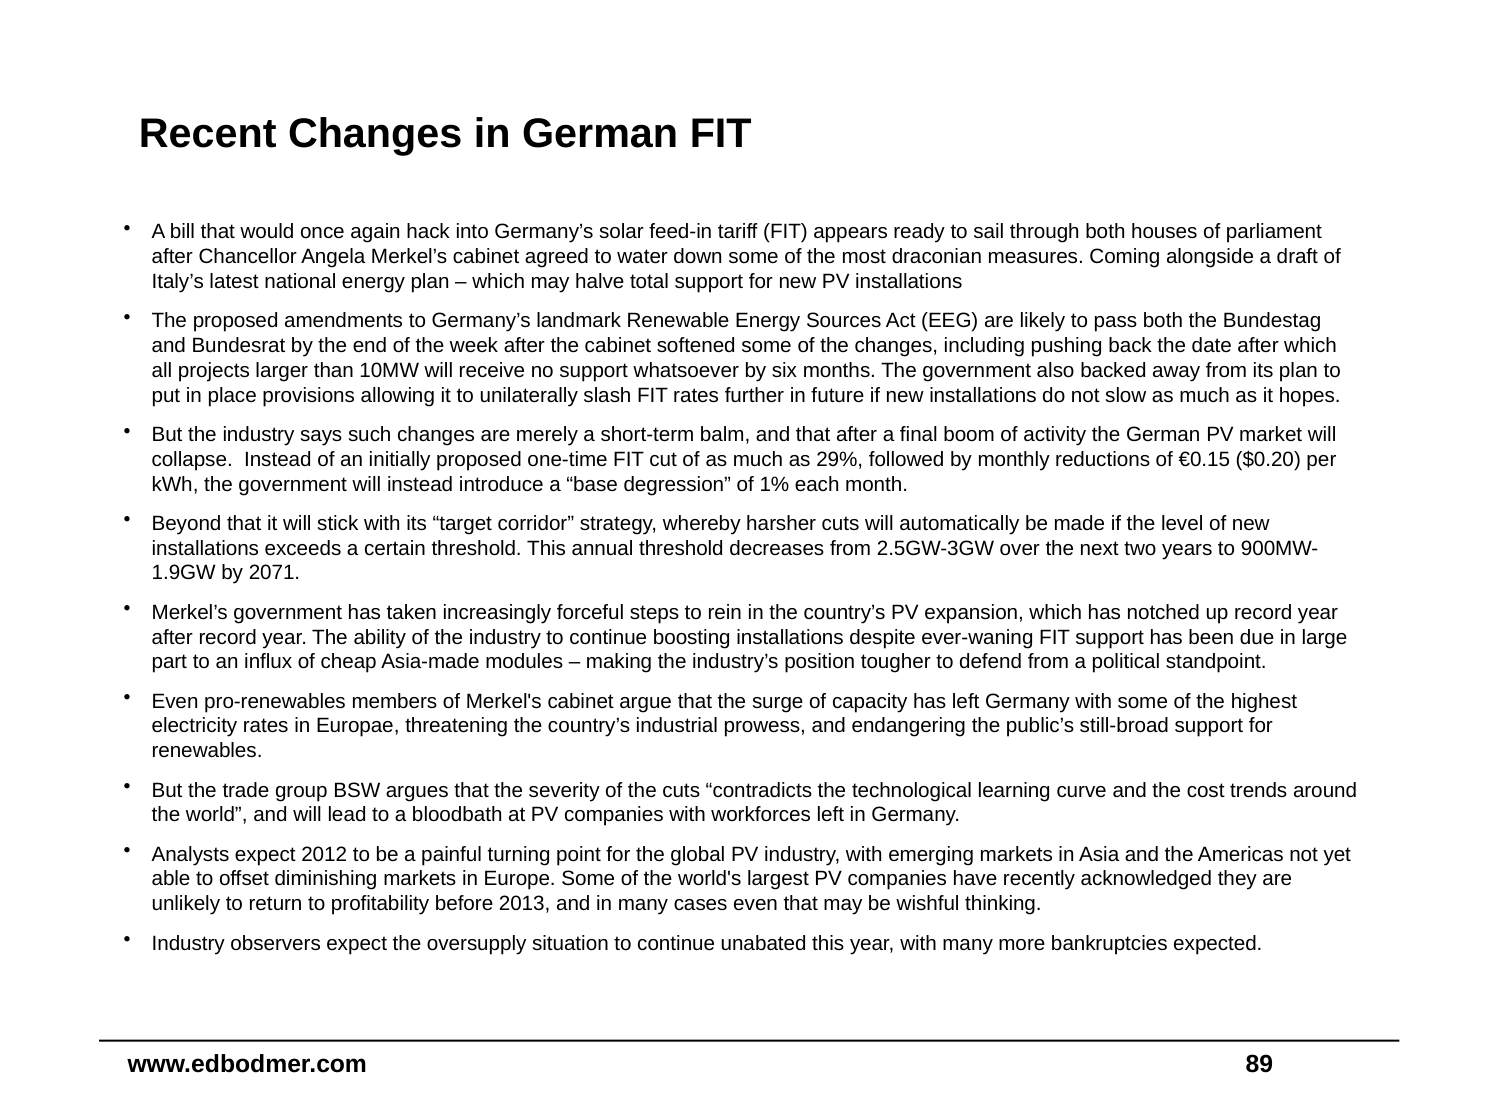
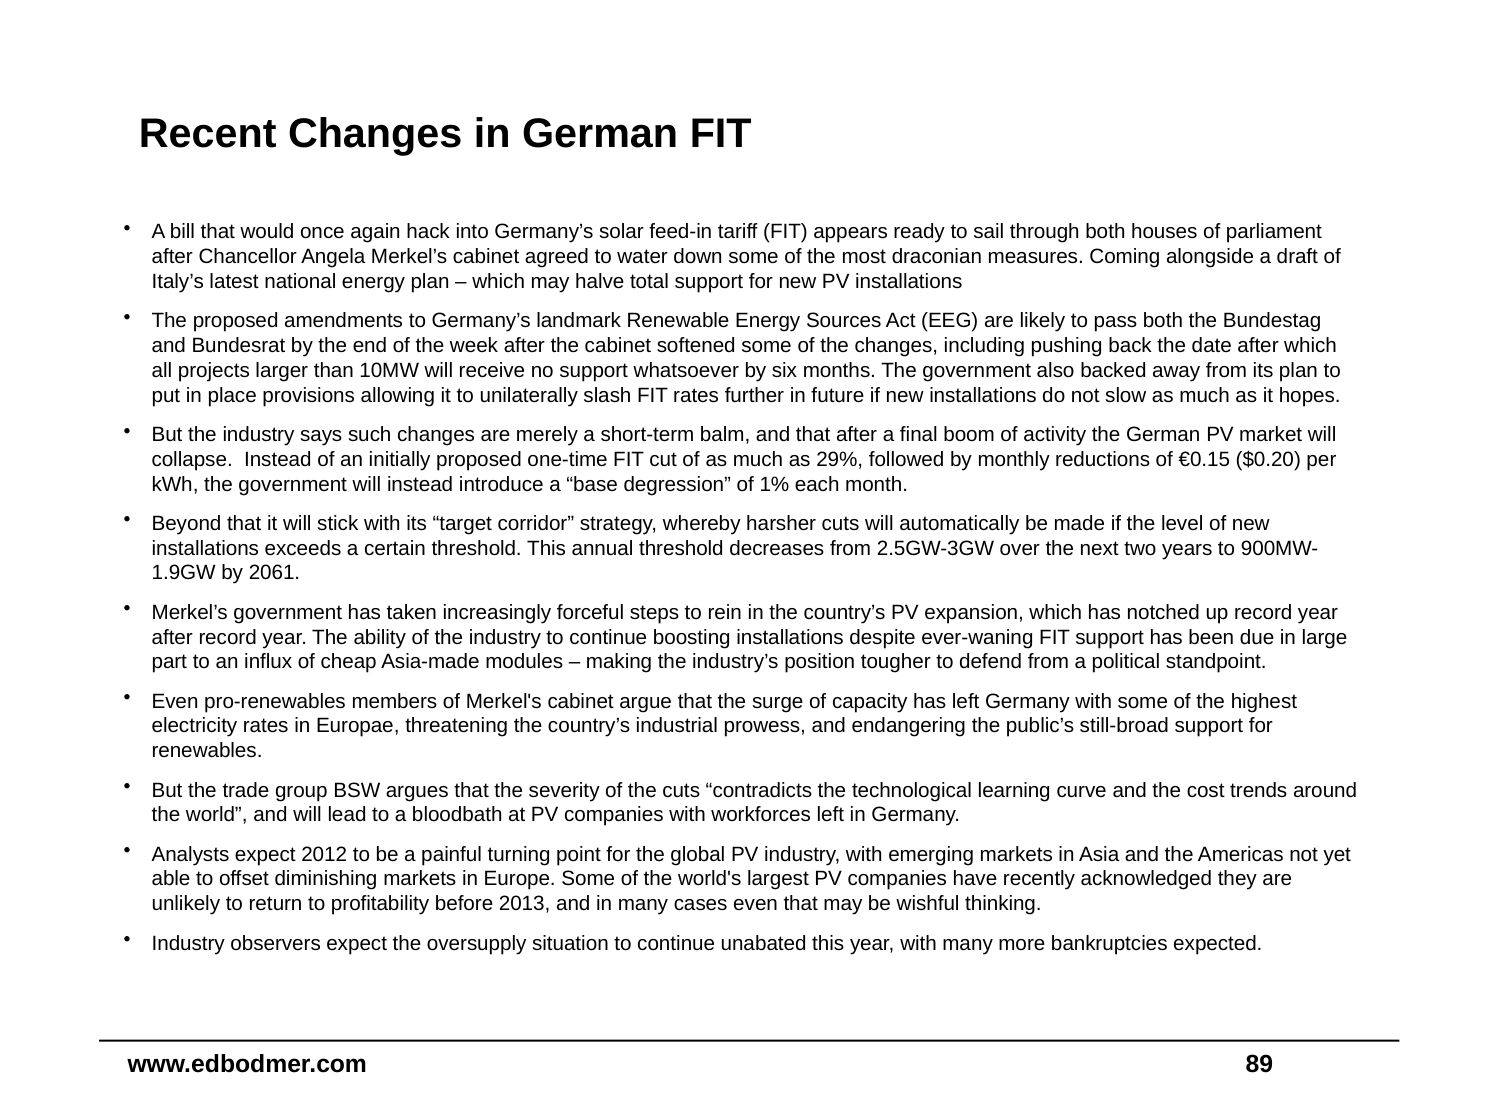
2071: 2071 -> 2061 (274, 573)
